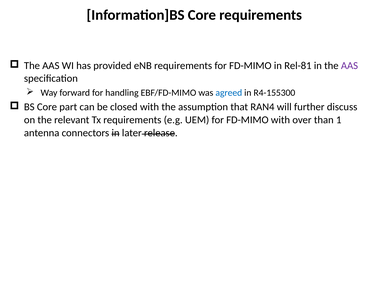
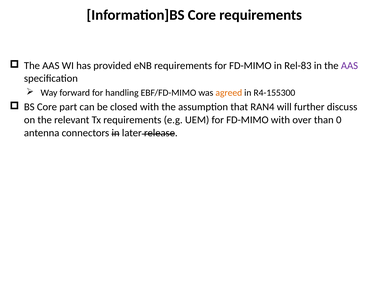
Rel-81: Rel-81 -> Rel-83 (298, 66)
agreed colour: blue -> orange (229, 93)
1: 1 -> 0 (339, 120)
